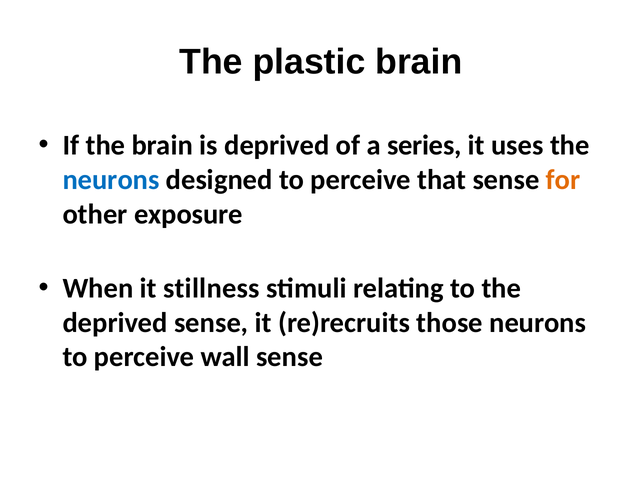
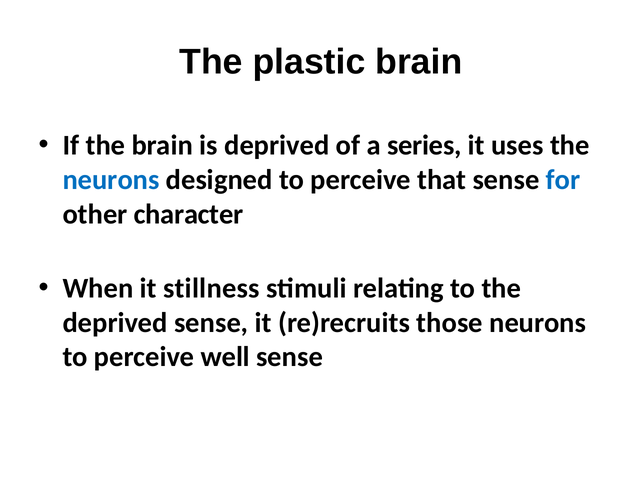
for colour: orange -> blue (563, 180)
exposure: exposure -> character (189, 214)
wall: wall -> well (225, 357)
